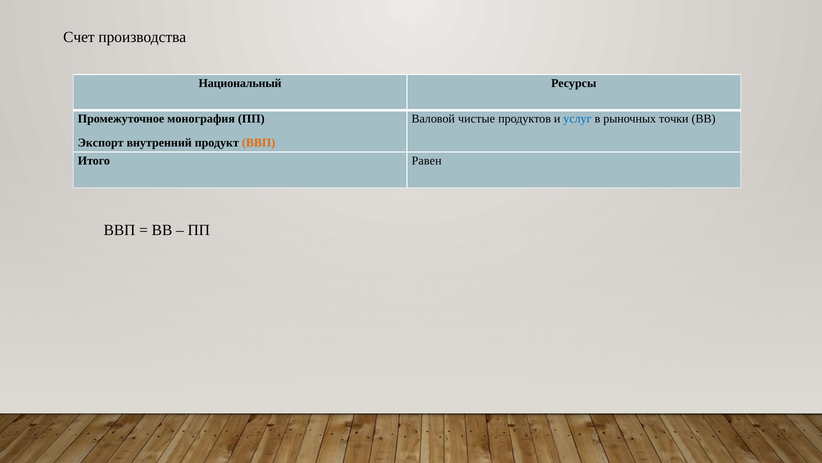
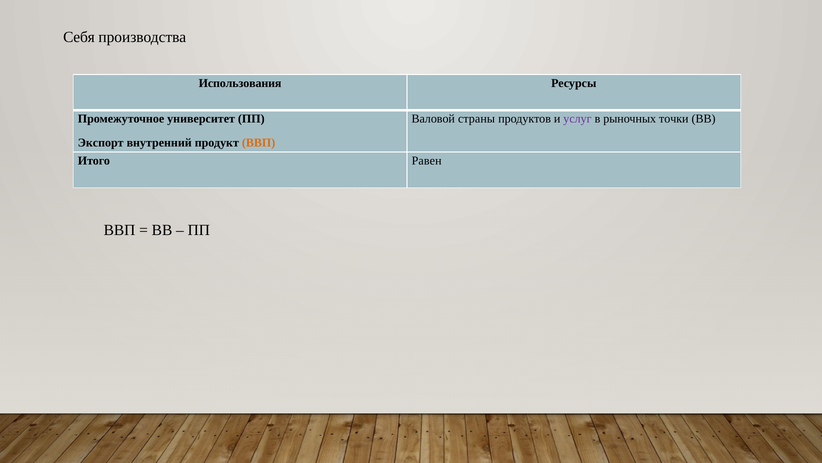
Счет: Счет -> Себя (79, 37)
Национальный: Национальный -> Использования (240, 83)
монография: монография -> университет (201, 119)
чистые: чистые -> страны (477, 119)
услуг colour: blue -> purple (578, 119)
